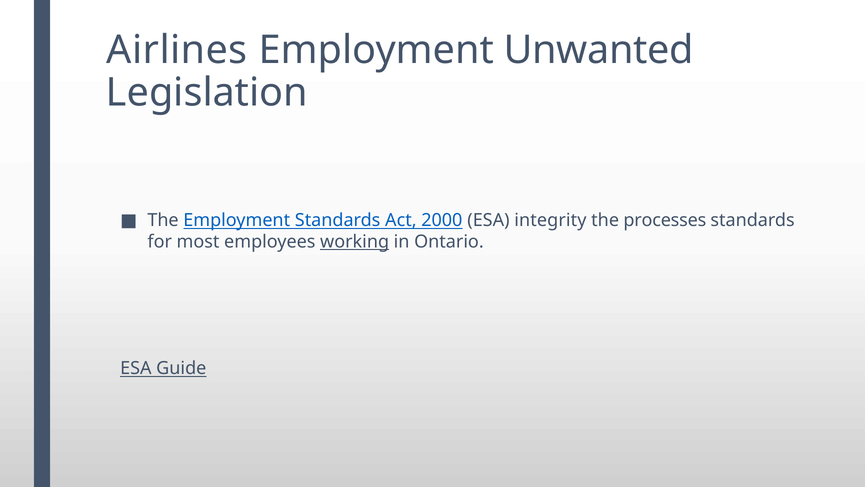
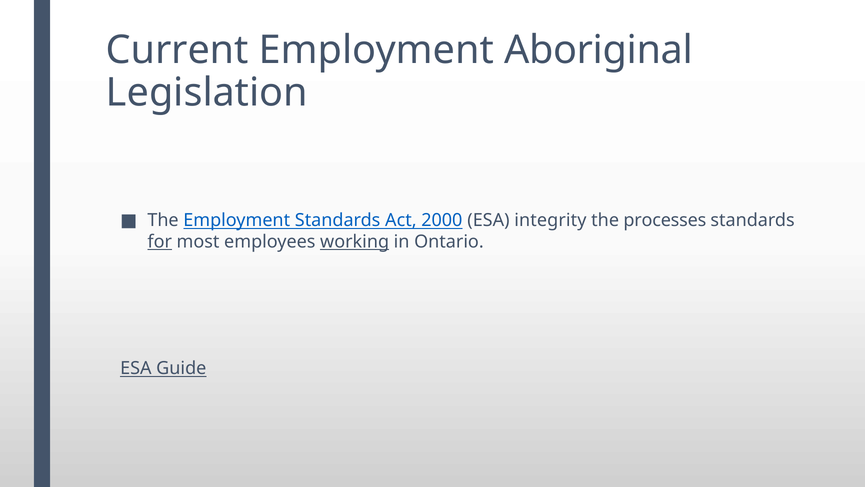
Airlines: Airlines -> Current (177, 50)
Unwanted: Unwanted -> Aboriginal (599, 50)
for underline: none -> present (160, 242)
